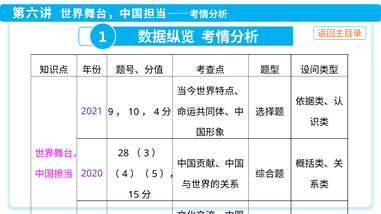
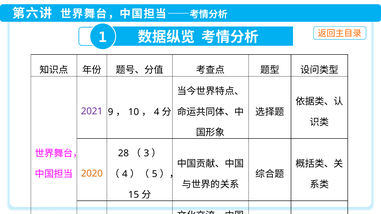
2020 colour: purple -> orange (92, 174)
